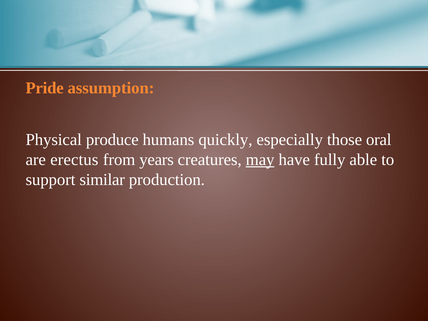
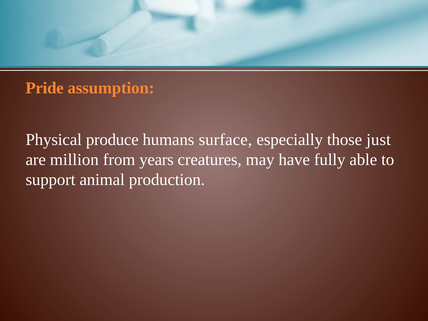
quickly: quickly -> surface (225, 140)
oral: oral -> just (379, 140)
erectus: erectus -> million (74, 160)
may underline: present -> none (260, 160)
similar: similar -> animal (102, 180)
